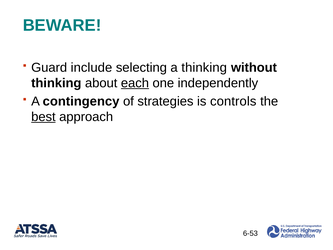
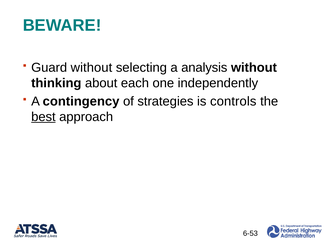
Guard include: include -> without (91, 67)
a thinking: thinking -> analysis (204, 67)
each underline: present -> none (135, 83)
